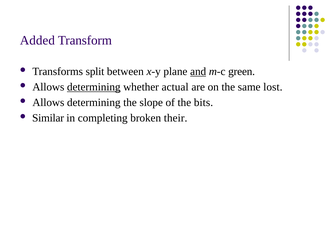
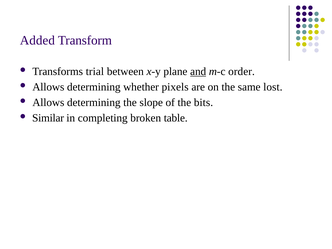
split: split -> trial (95, 72)
green: green -> order (242, 72)
determining underline: present -> none (94, 87)
actual: actual -> pixels (175, 87)
their: their -> table (176, 118)
